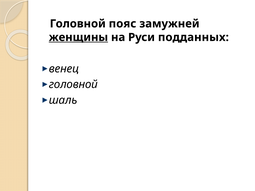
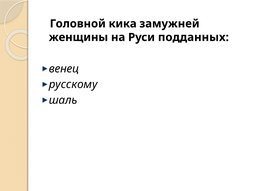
пояс: пояс -> кика (123, 24)
женщины underline: present -> none (78, 37)
головной: головной -> русскому (73, 85)
